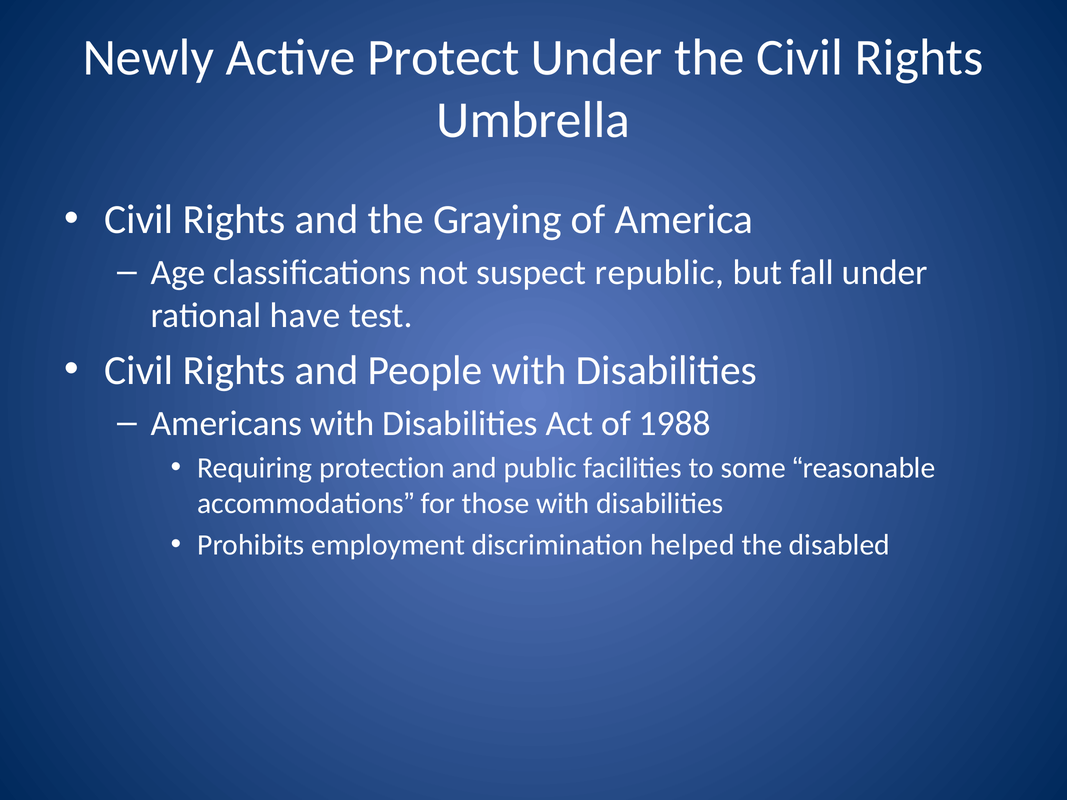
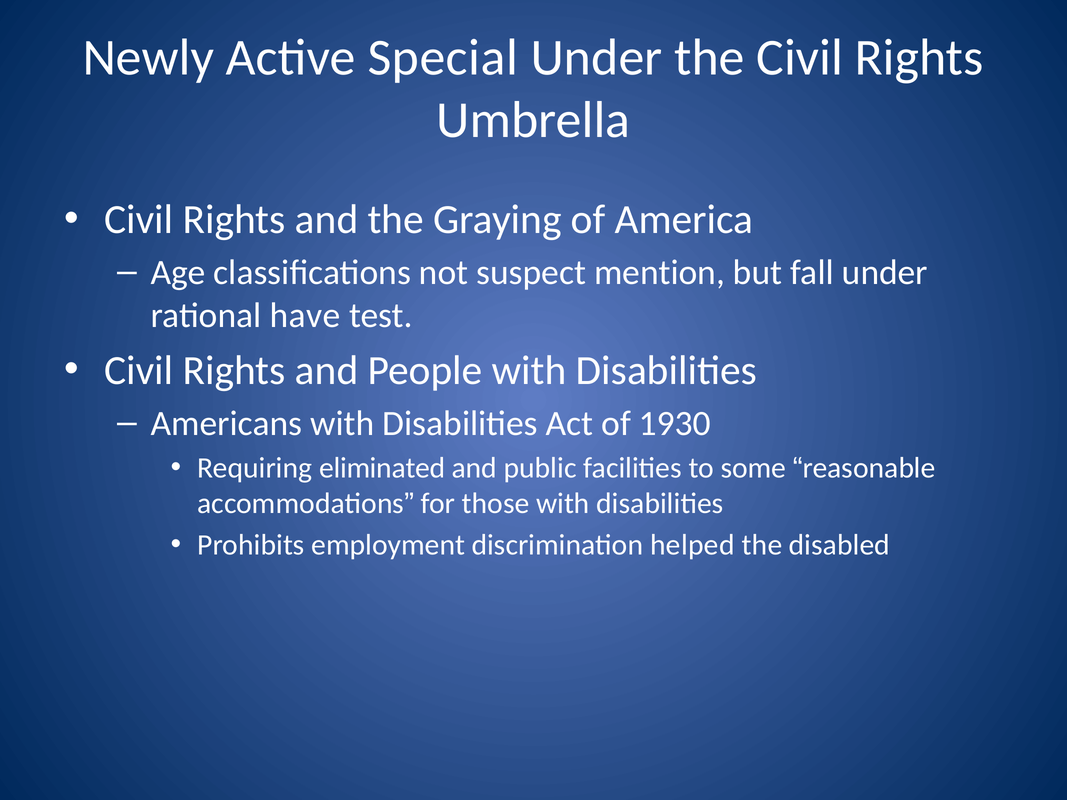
Protect: Protect -> Special (443, 58)
republic: republic -> mention (660, 273)
1988: 1988 -> 1930 (675, 423)
protection: protection -> eliminated (382, 468)
